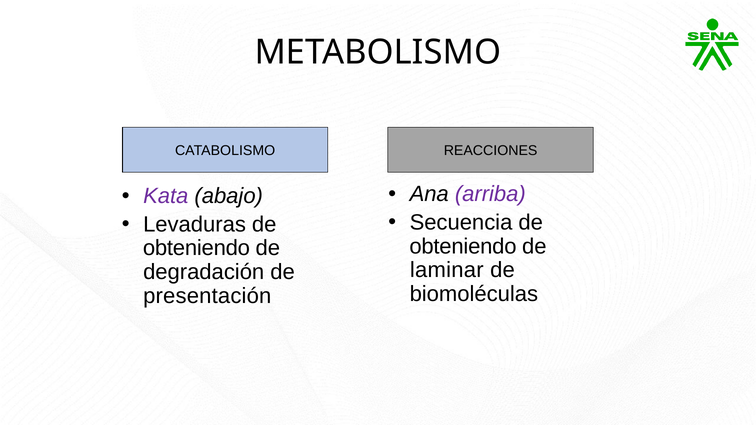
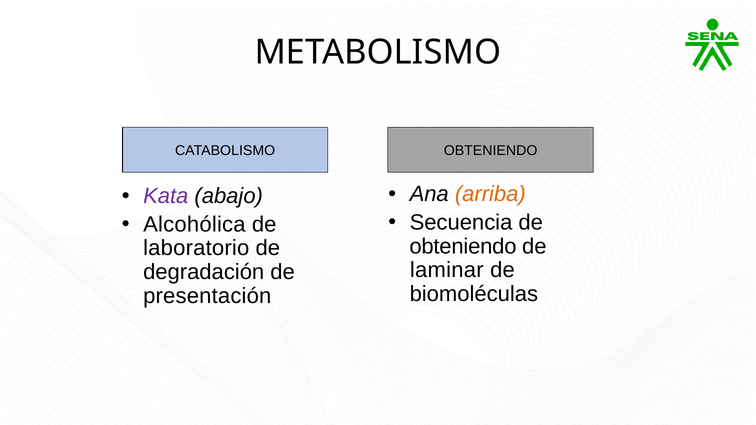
CATABOLISMO REACCIONES: REACCIONES -> OBTENIENDO (491, 151)
arriba colour: purple -> orange (490, 194)
Levaduras: Levaduras -> Alcohólica (194, 224)
obteniendo: obteniendo -> laboratorio (196, 248)
